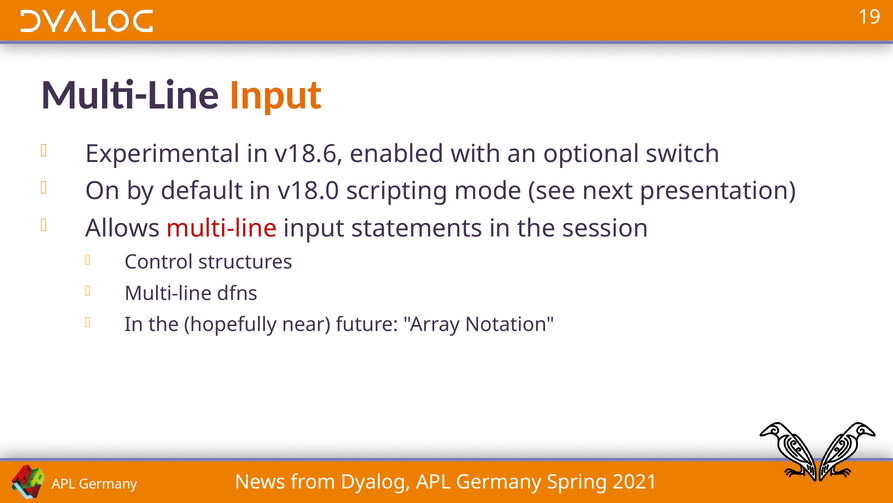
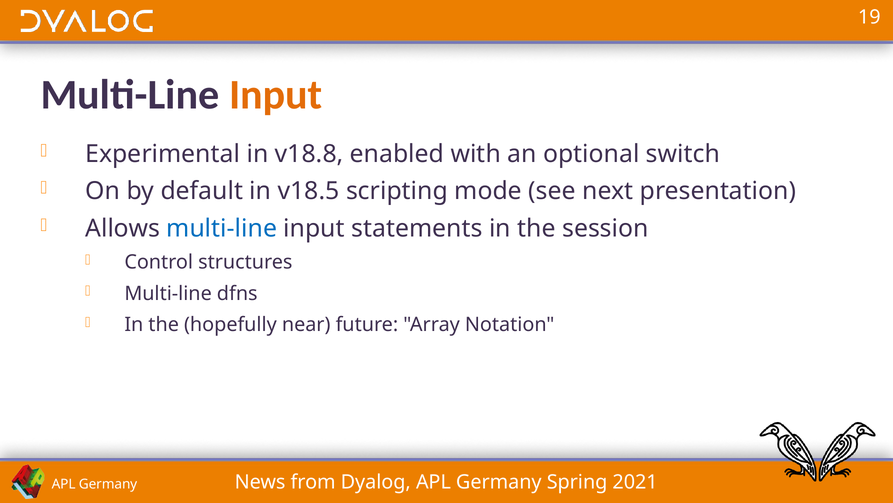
v18.6: v18.6 -> v18.8 (309, 154)
v18.0: v18.0 -> v18.5 (309, 191)
multi-line colour: red -> blue (222, 228)
